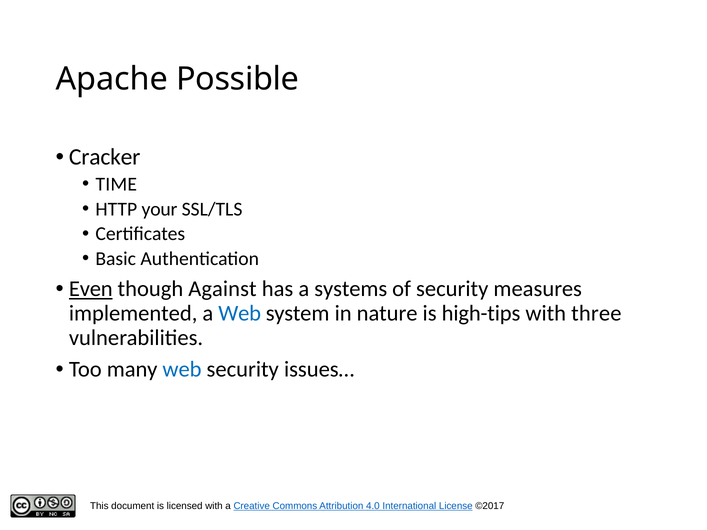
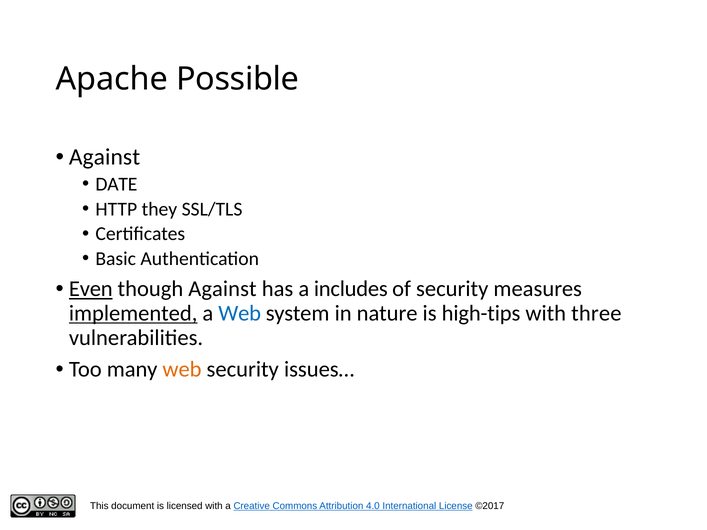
Cracker: Cracker -> Against (105, 157)
TIME: TIME -> DATE (116, 184)
your: your -> they (159, 209)
systems: systems -> includes (351, 289)
implemented underline: none -> present (133, 313)
web colour: blue -> orange (182, 370)
